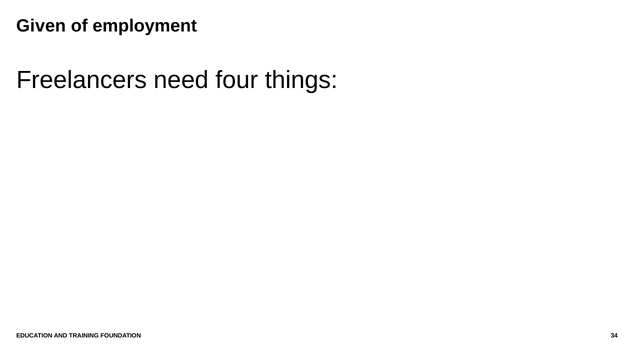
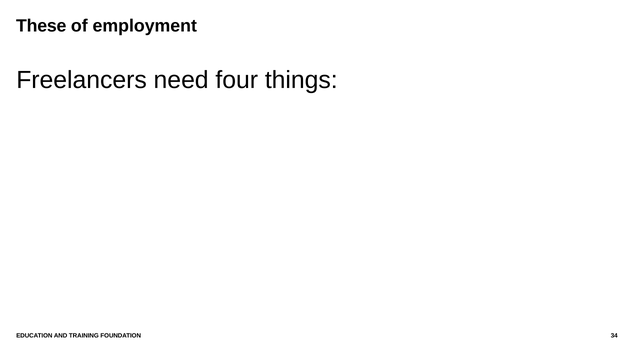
Given: Given -> These (41, 26)
